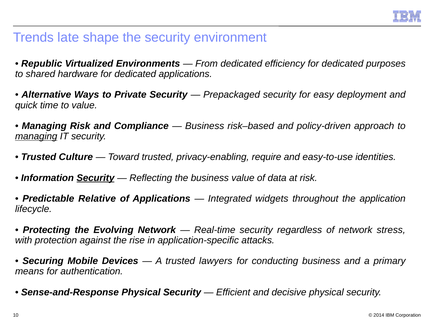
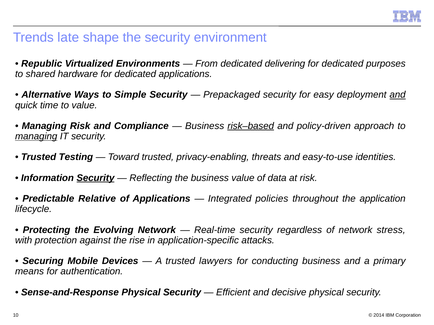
efficiency: efficiency -> delivering (285, 64)
Private: Private -> Simple (130, 95)
and underline: none -> present (398, 95)
risk–based underline: none -> present (251, 126)
Culture: Culture -> Testing (76, 157)
require: require -> threats (267, 157)
widgets: widgets -> policies (272, 199)
